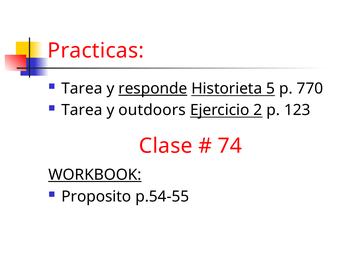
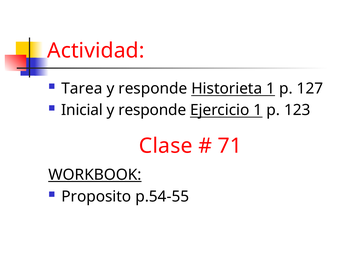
Practicas: Practicas -> Actividad (96, 51)
responde underline: present -> none (153, 89)
Historieta 5: 5 -> 1 (271, 89)
770: 770 -> 127 (310, 89)
Tarea: Tarea -> Inicial (82, 110)
outdoors: outdoors -> responde (152, 110)
Ejercicio 2: 2 -> 1 (258, 110)
74: 74 -> 71 (230, 146)
